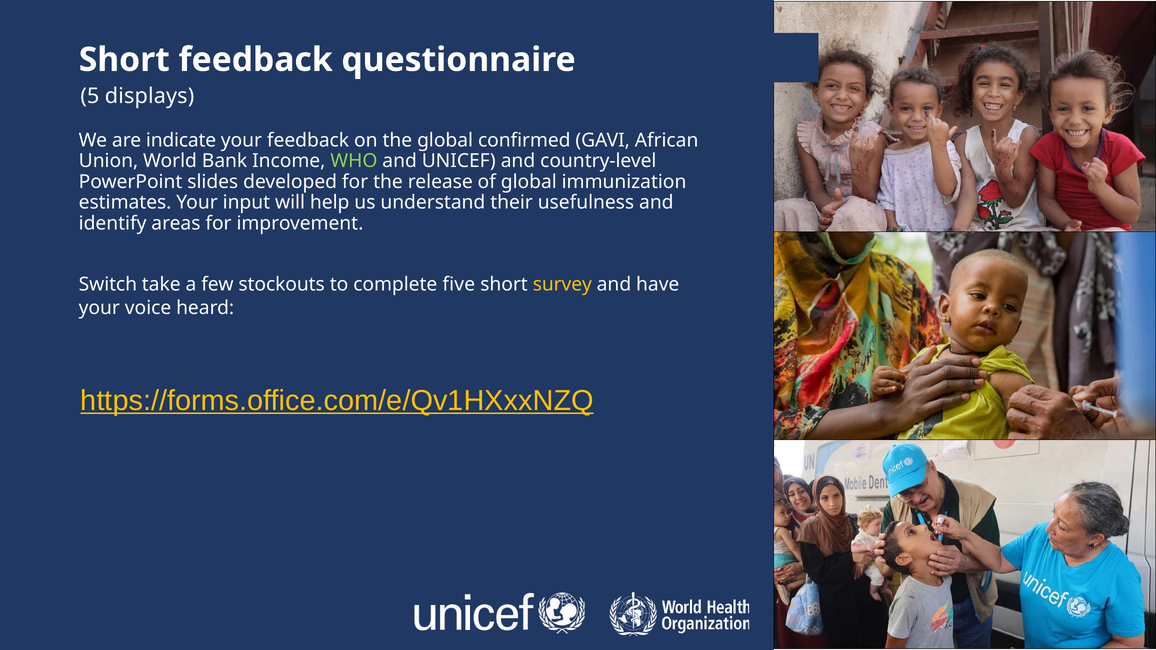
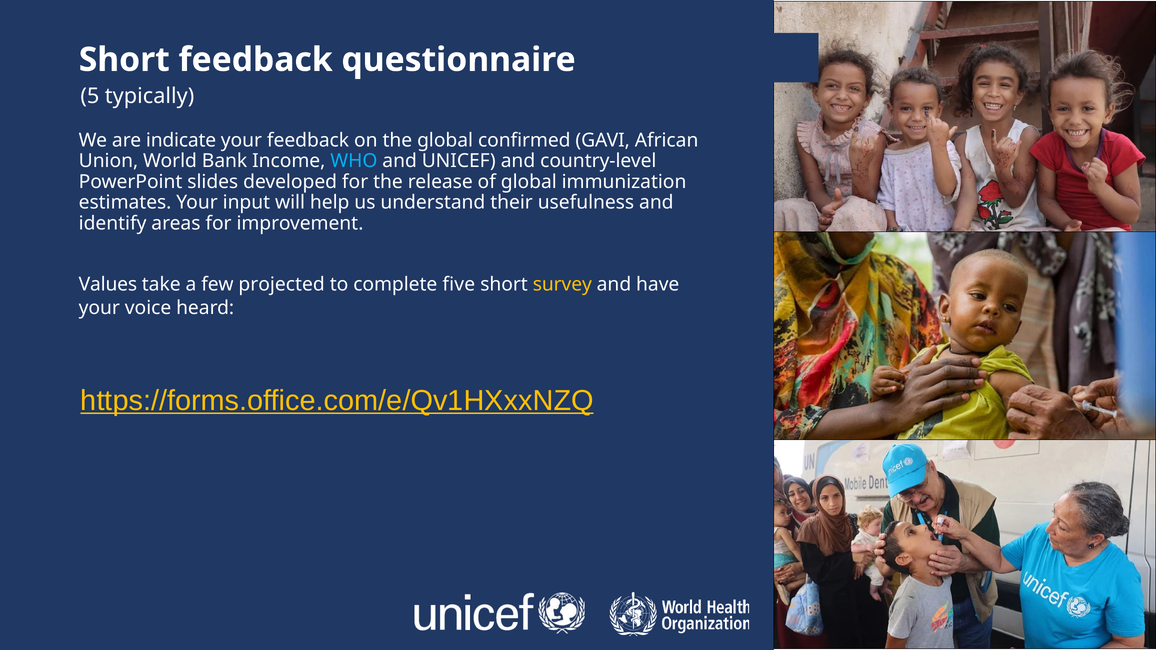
displays: displays -> typically (150, 96)
WHO colour: light green -> light blue (354, 161)
Switch: Switch -> Values (108, 285)
stockouts: stockouts -> projected (282, 285)
